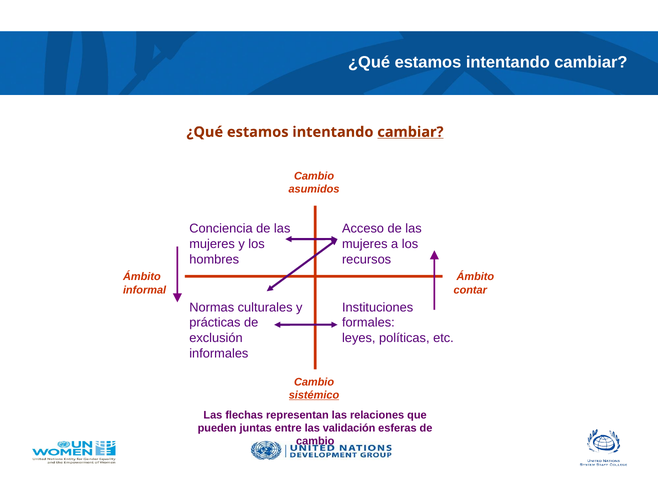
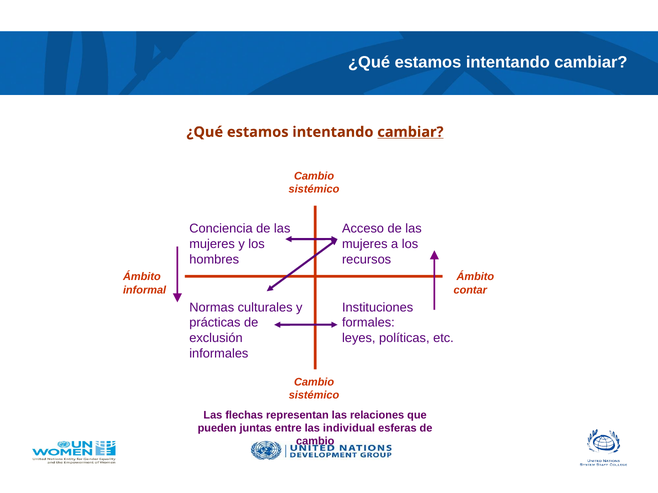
asumidos: asumidos -> sistémico (314, 189)
sistémico underline: present -> none (314, 396)
validación: validación -> individual (349, 428)
